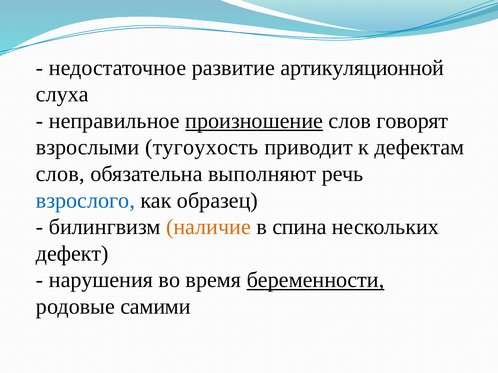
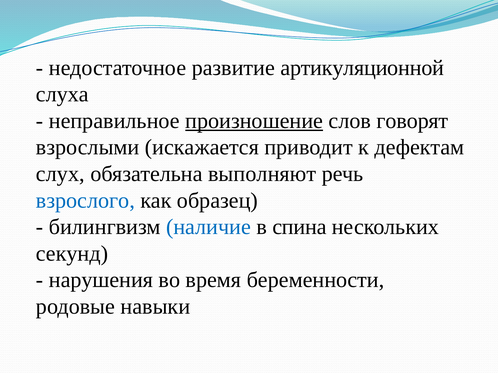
тугоухость: тугоухость -> искажается (202, 148)
слов: слов -> слух (60, 174)
наличие colour: orange -> blue (208, 227)
дефект: дефект -> секунд (72, 254)
беременности underline: present -> none (316, 280)
самими: самими -> навыки (155, 307)
